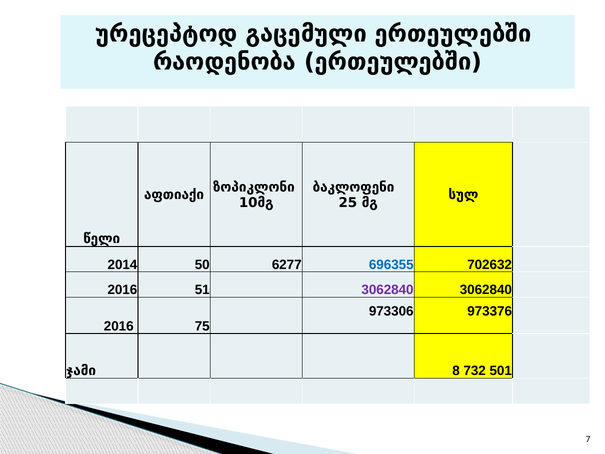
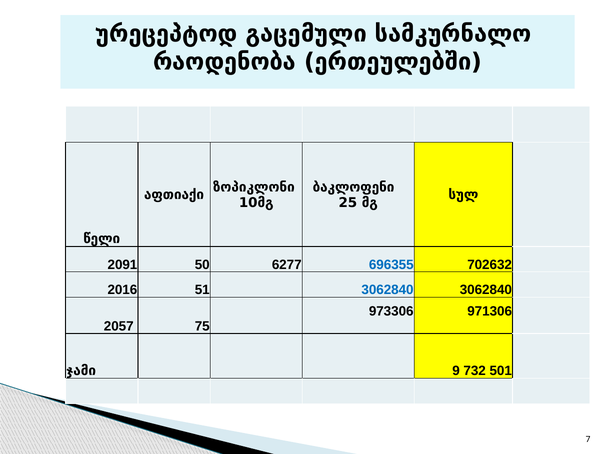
გაცემული ერთეულებში: ერთეულებში -> სამკურნალო (453, 34)
2014: 2014 -> 2091 (122, 264)
3062840 colour: purple -> blue (388, 290)
973376: 973376 -> 971306 (490, 311)
2016: 2016 -> 2057 (119, 326)
8: 8 -> 9 (456, 371)
